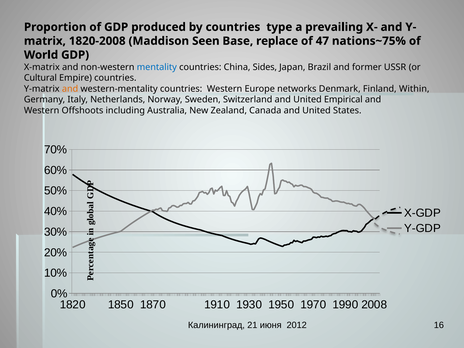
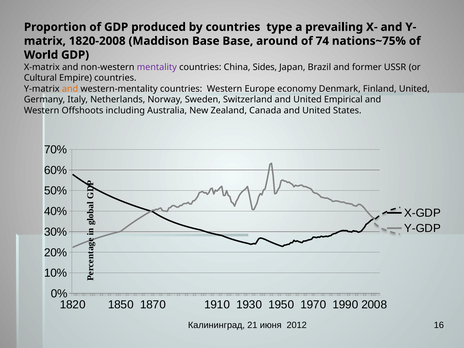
Maddison Seen: Seen -> Base (206, 41)
replace: replace -> around (277, 41)
47: 47 -> 74 (322, 41)
mentality colour: blue -> purple (157, 67)
networks: networks -> economy (297, 89)
Finland Within: Within -> United (414, 89)
